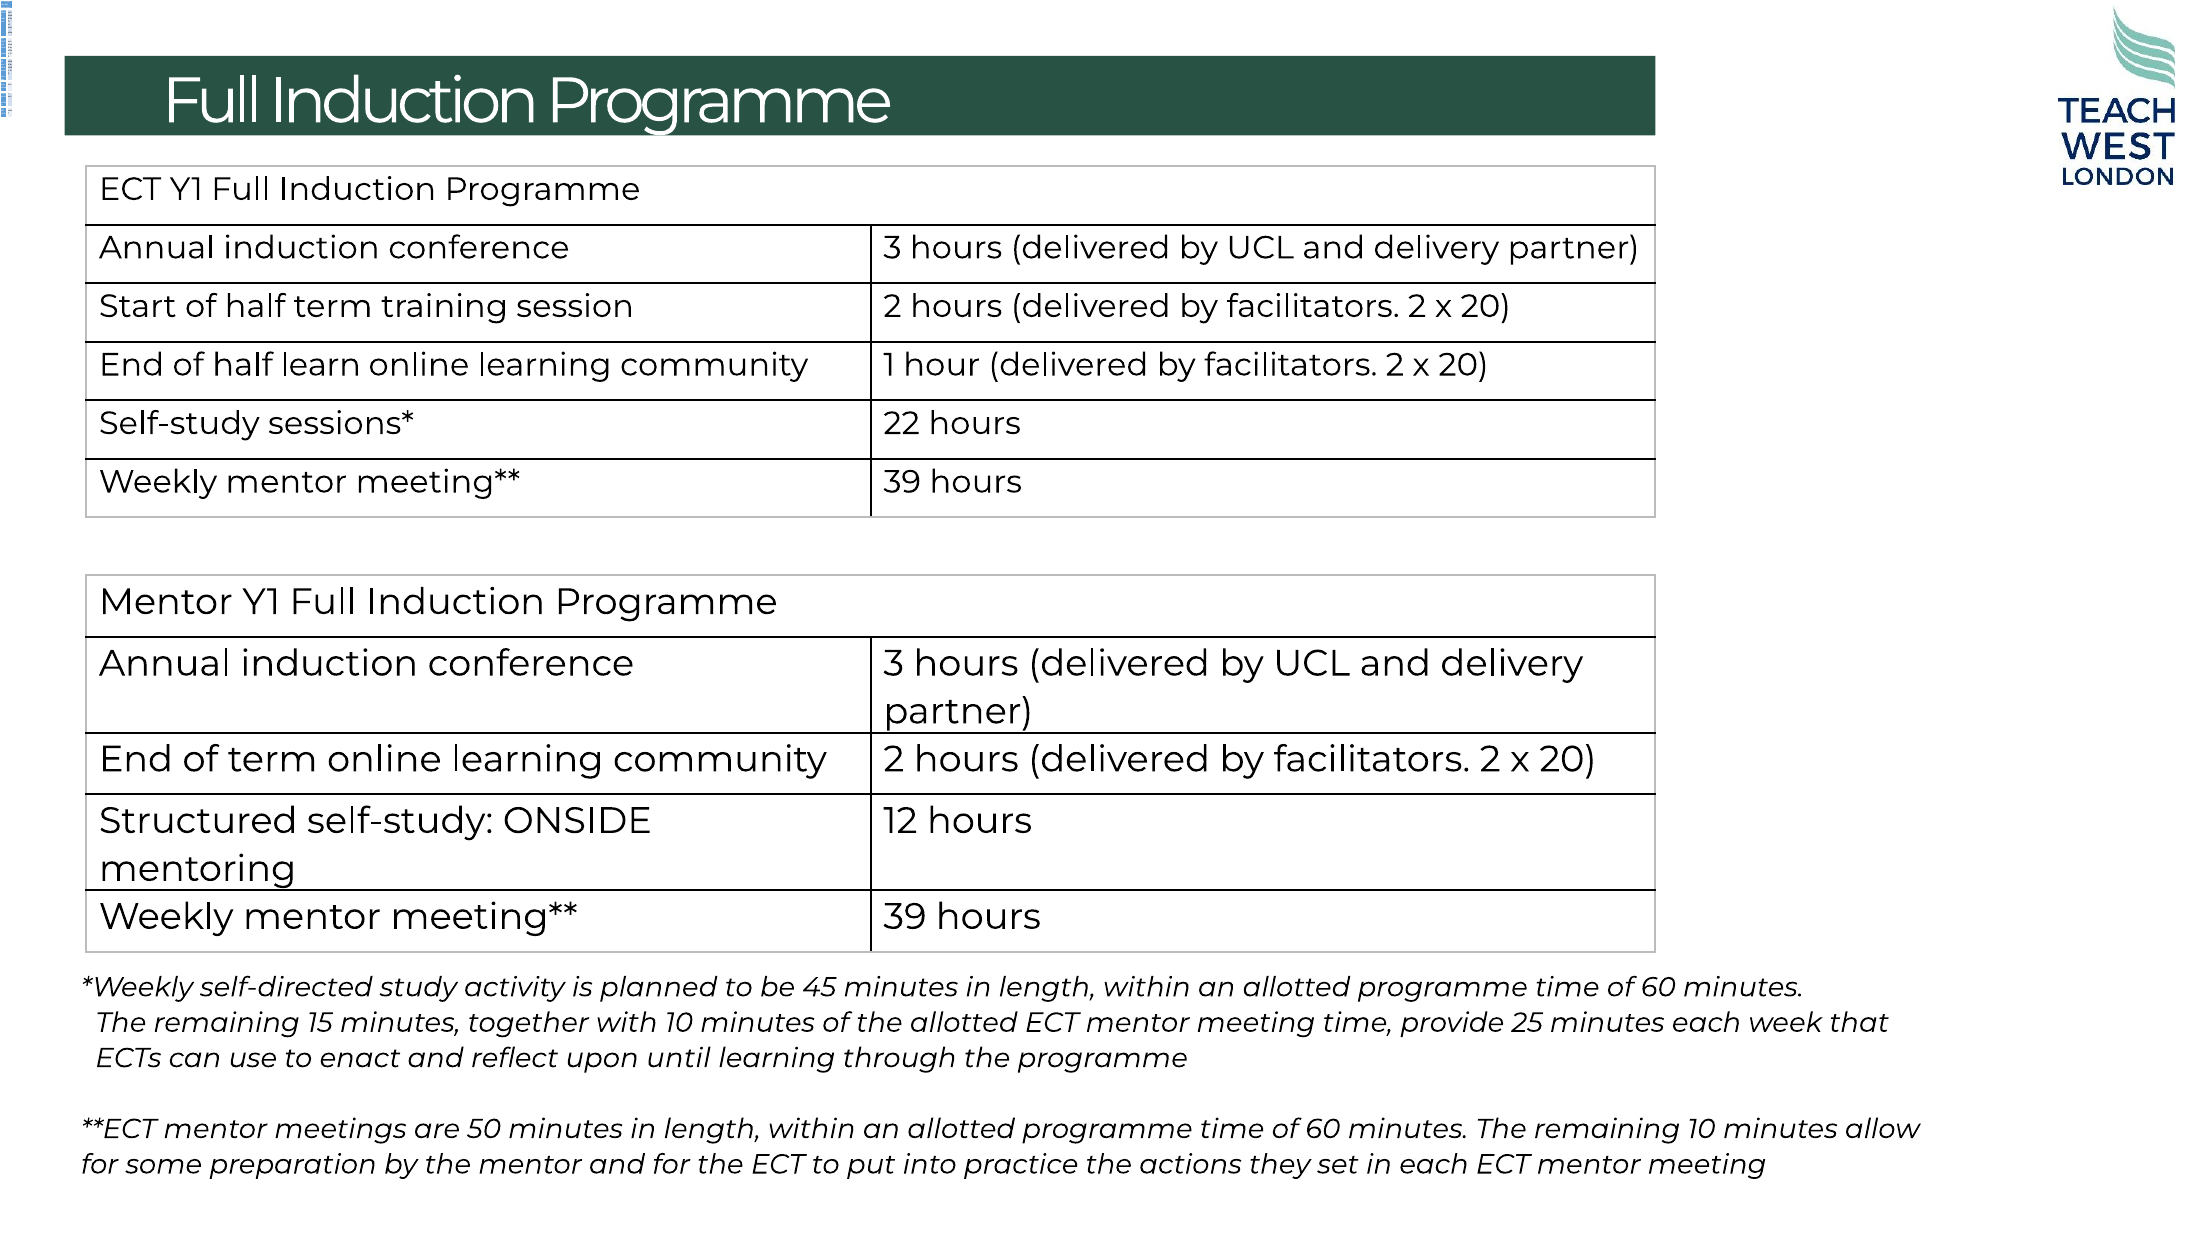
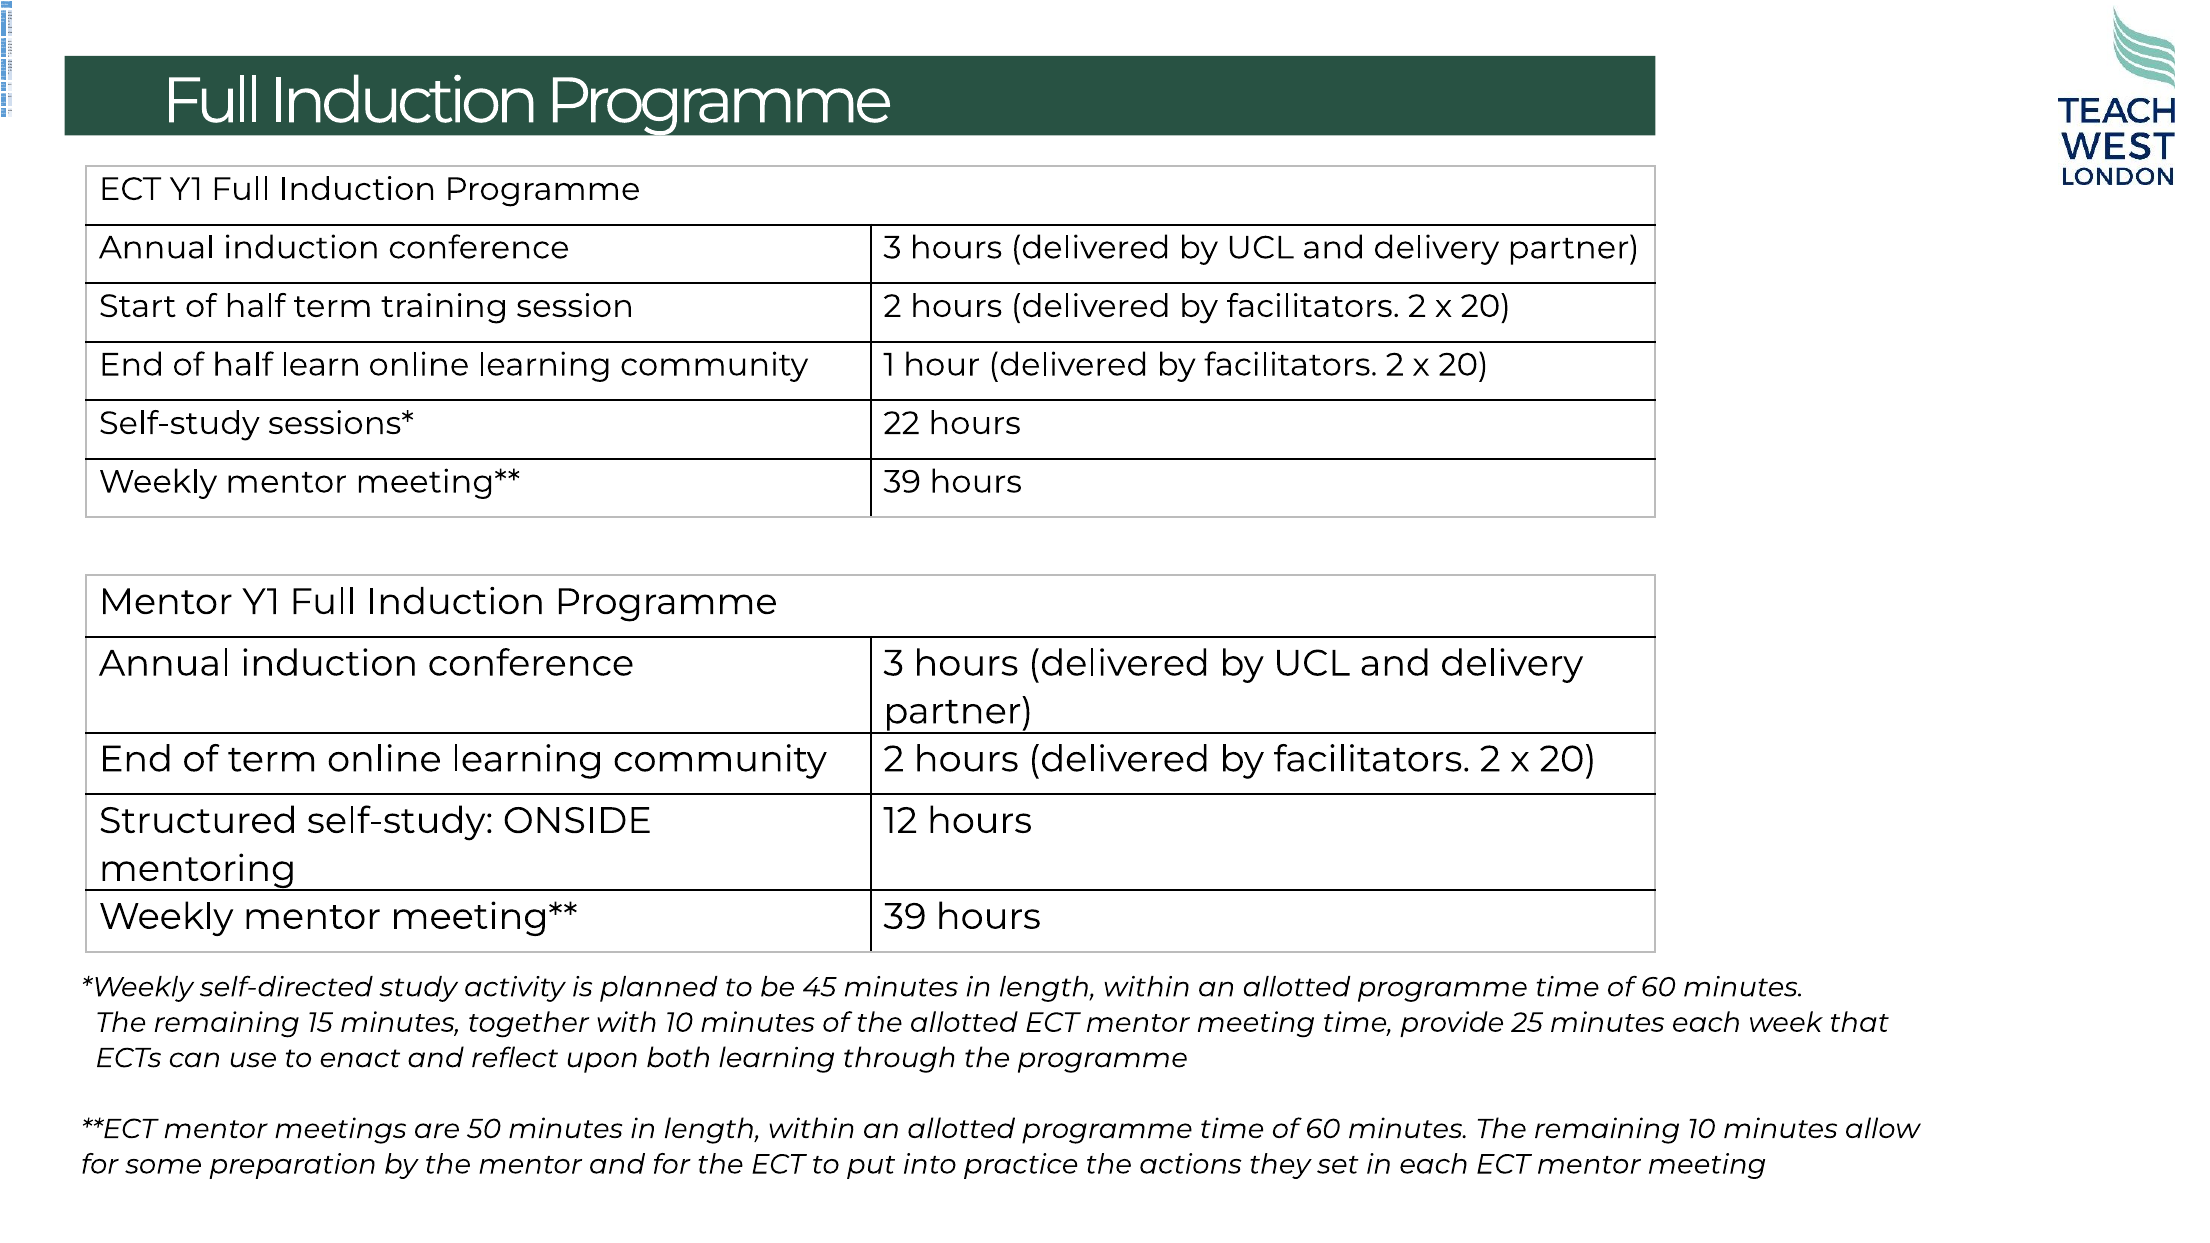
until: until -> both (679, 1058)
